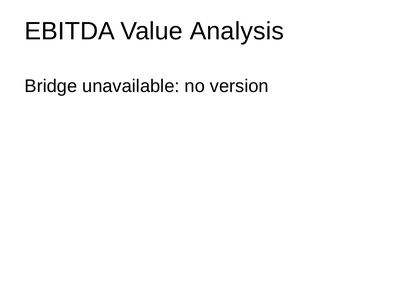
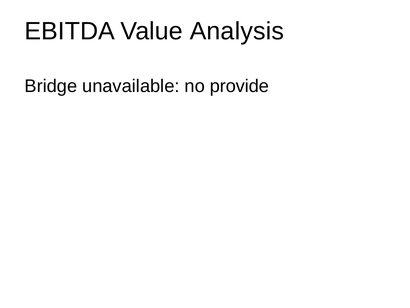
version: version -> provide (239, 86)
